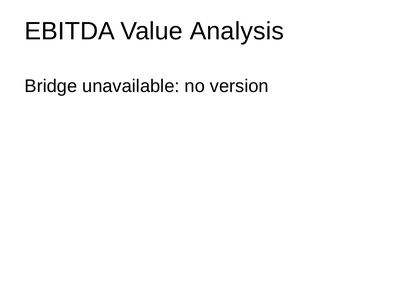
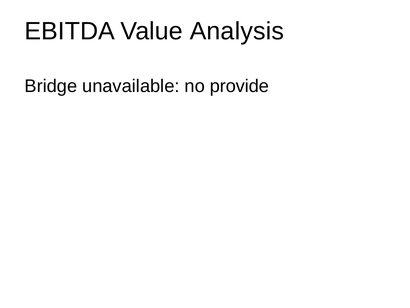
version: version -> provide (239, 86)
